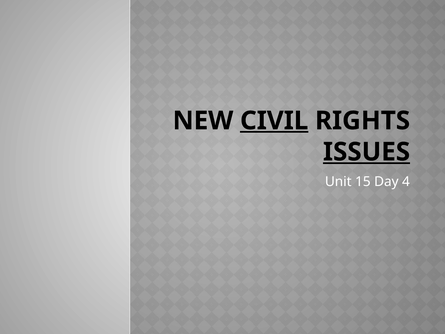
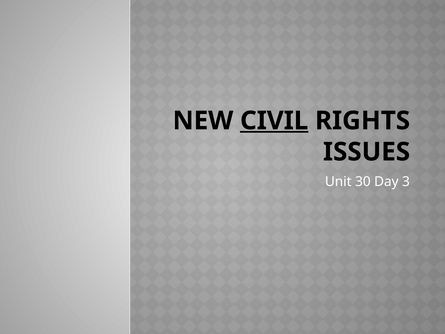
ISSUES underline: present -> none (367, 152)
15: 15 -> 30 (363, 181)
4: 4 -> 3 (406, 181)
